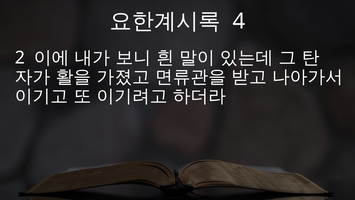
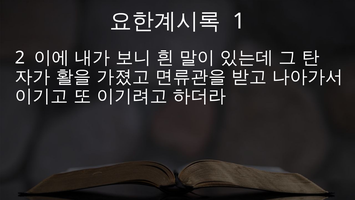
4: 4 -> 1 (239, 21)
